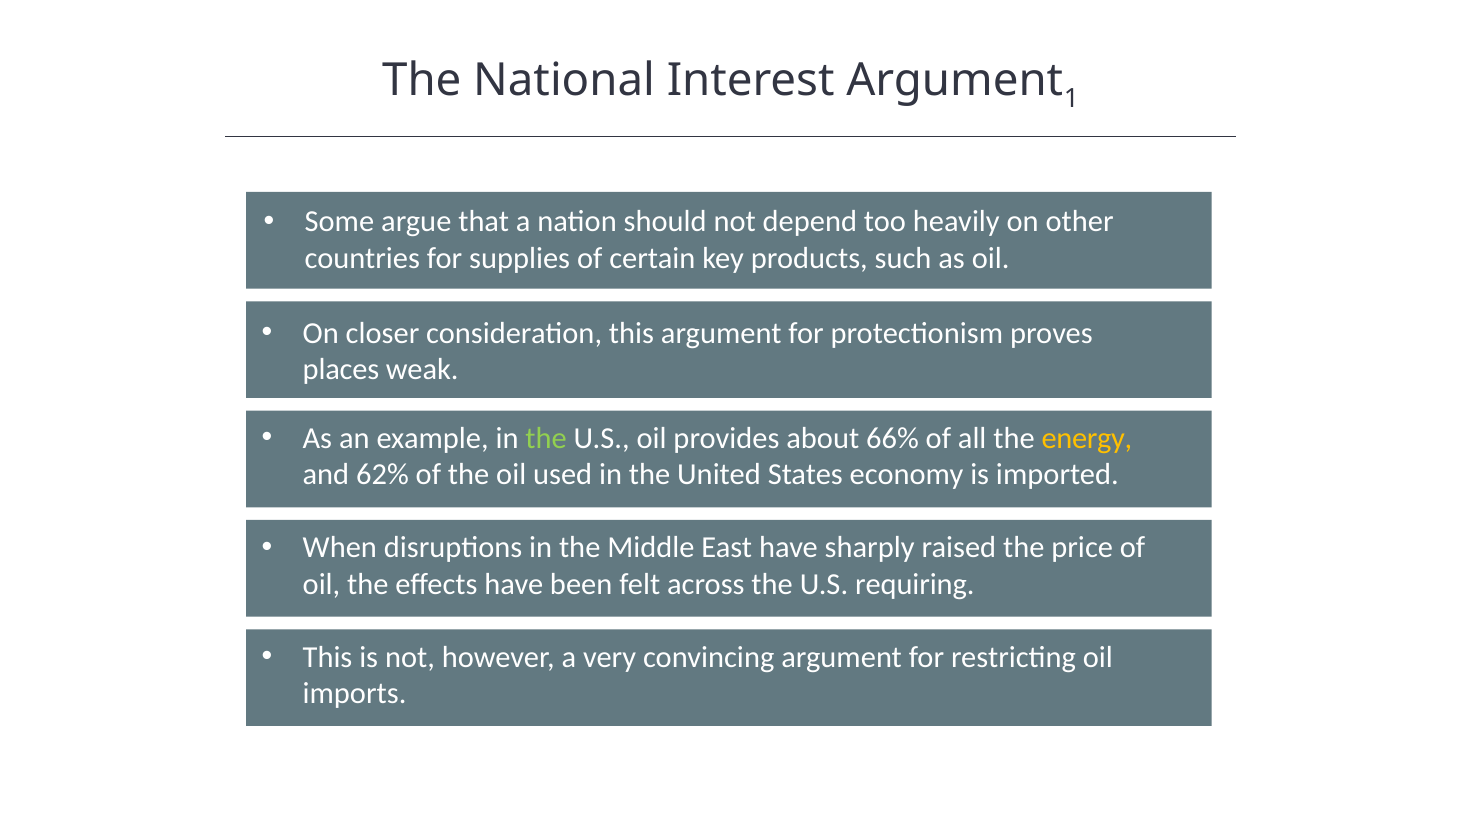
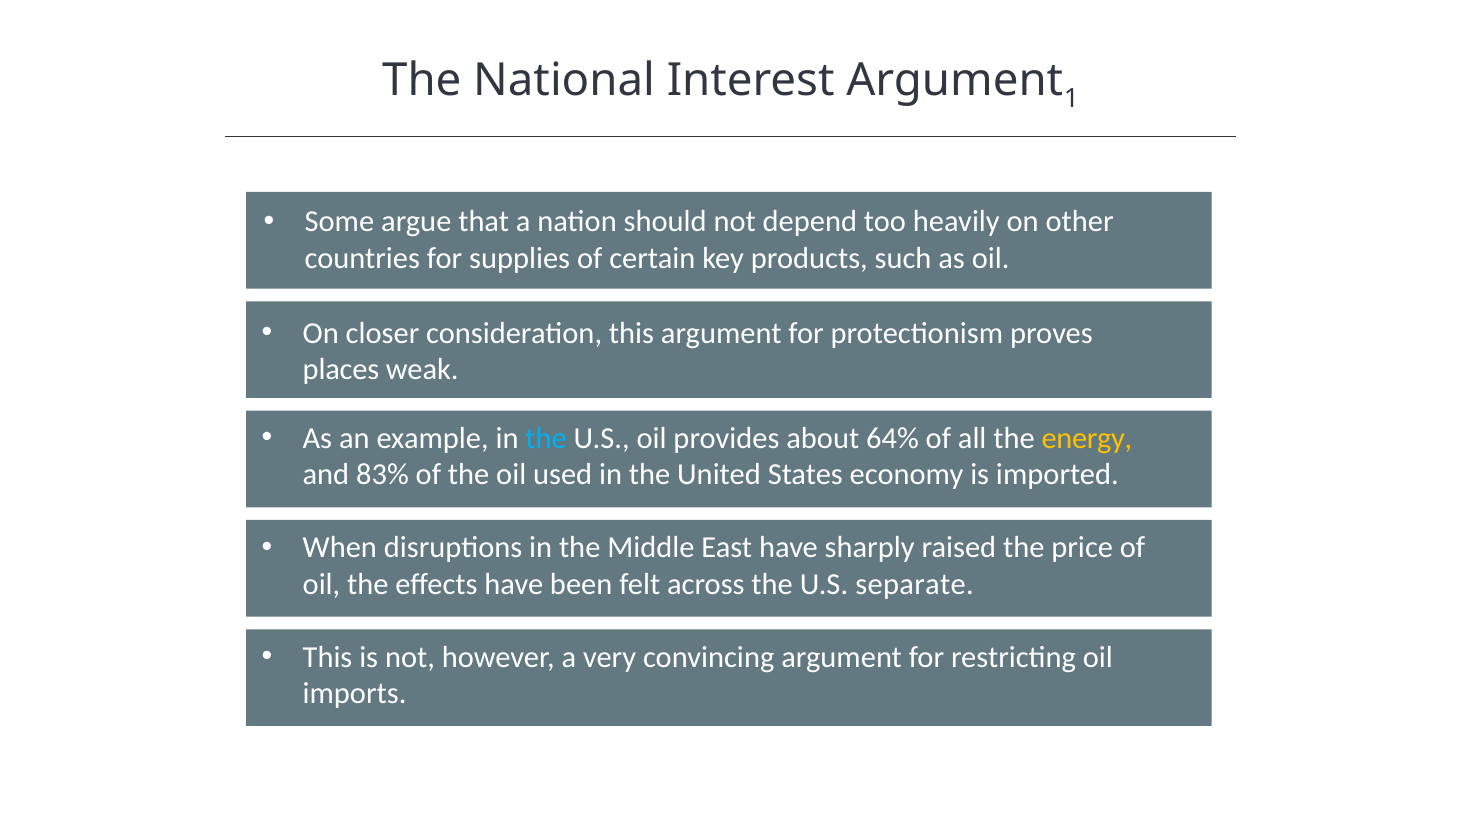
the colour: light green -> light blue (546, 438)
66%: 66% -> 64% (893, 438)
62%: 62% -> 83% (382, 475)
requiring: requiring -> separate (915, 584)
